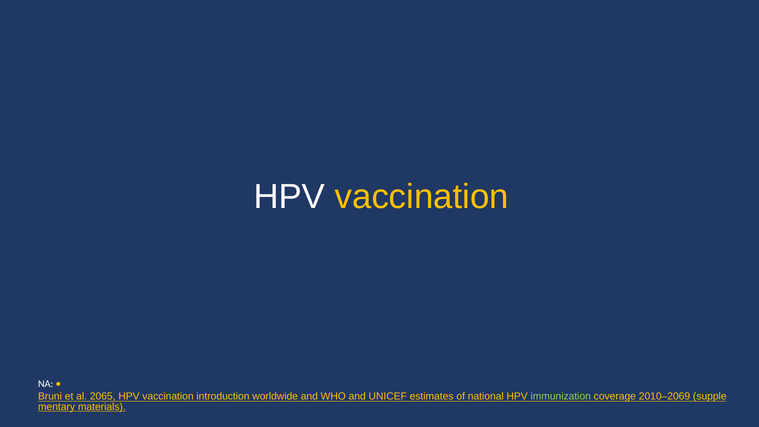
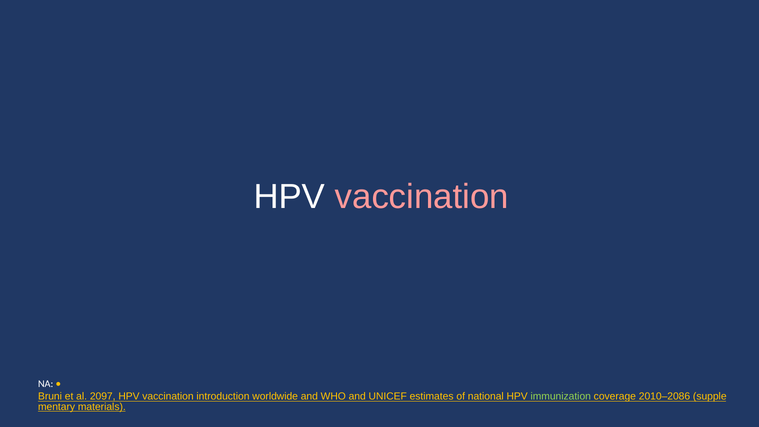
vaccination colour: yellow -> pink (422, 197)
2065: 2065 -> 2097 (103, 396)
2010–2069: 2010–2069 -> 2010–2086 (665, 396)
